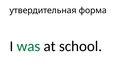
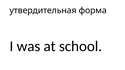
was colour: green -> black (28, 46)
